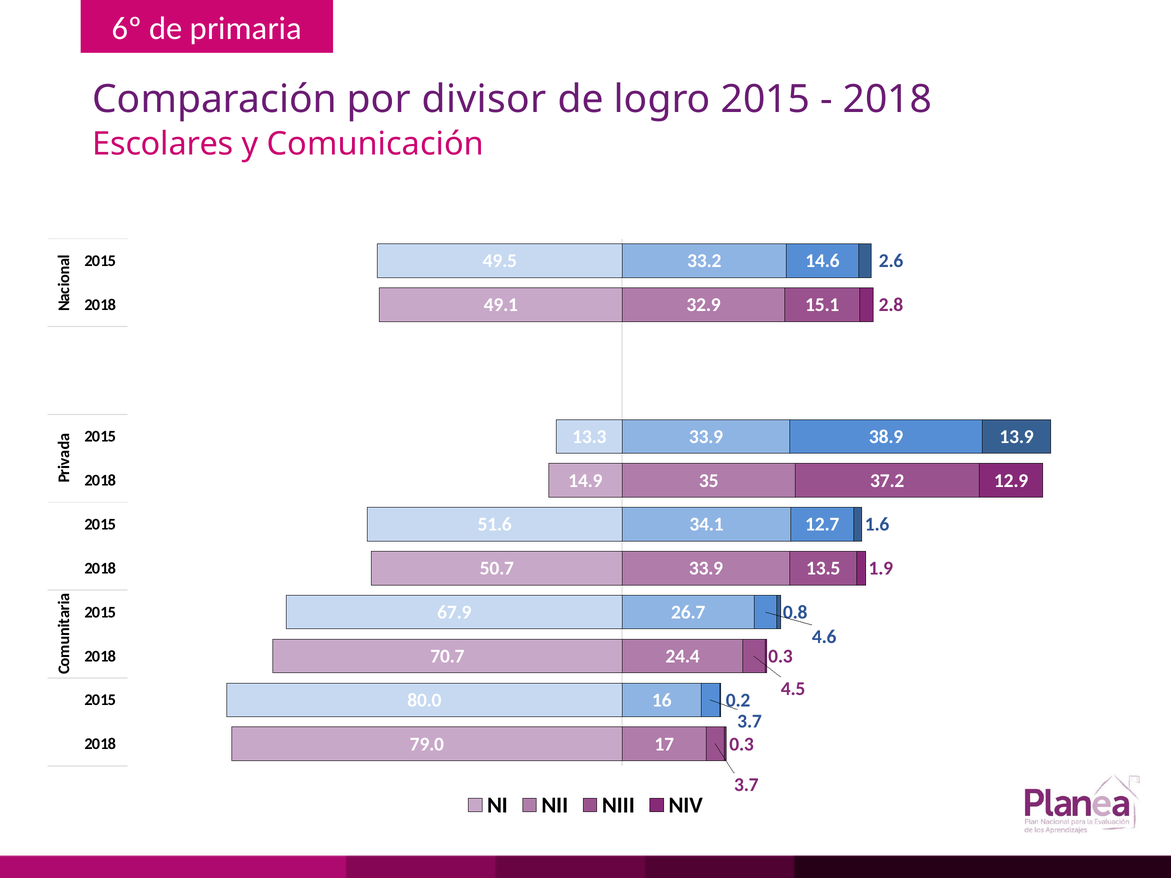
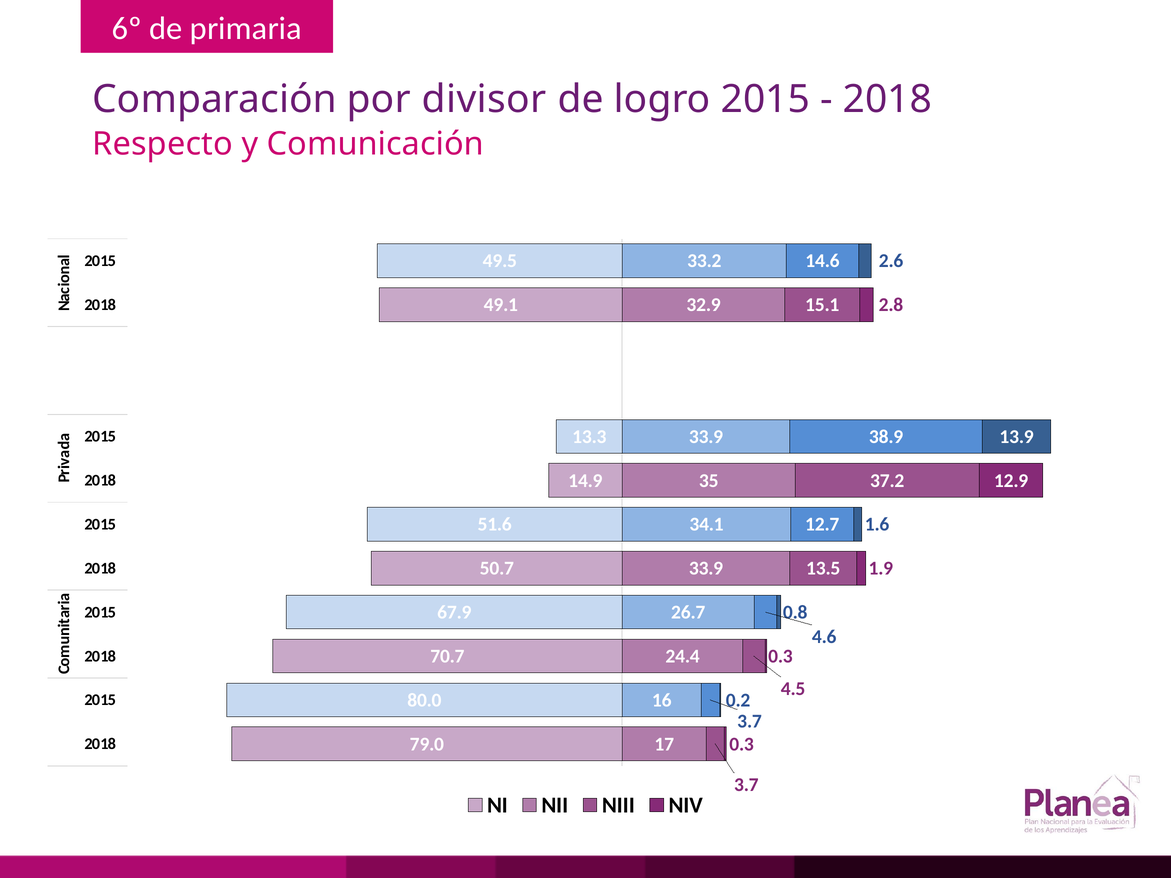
Escolares: Escolares -> Respecto (163, 144)
